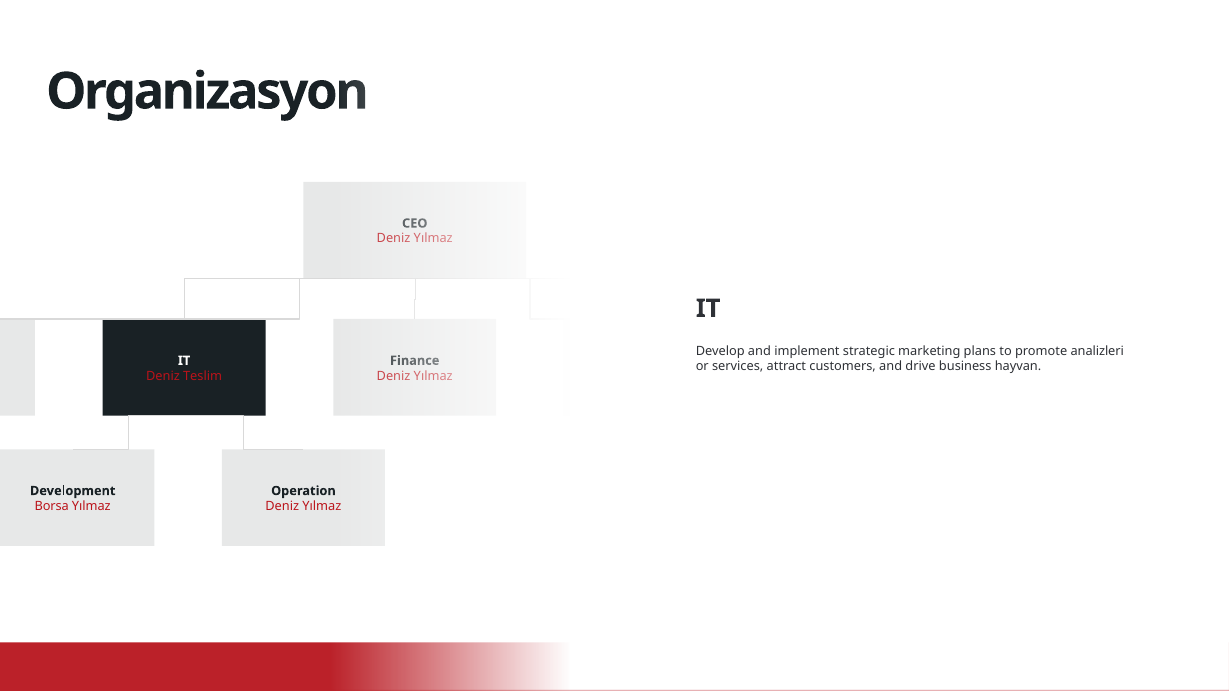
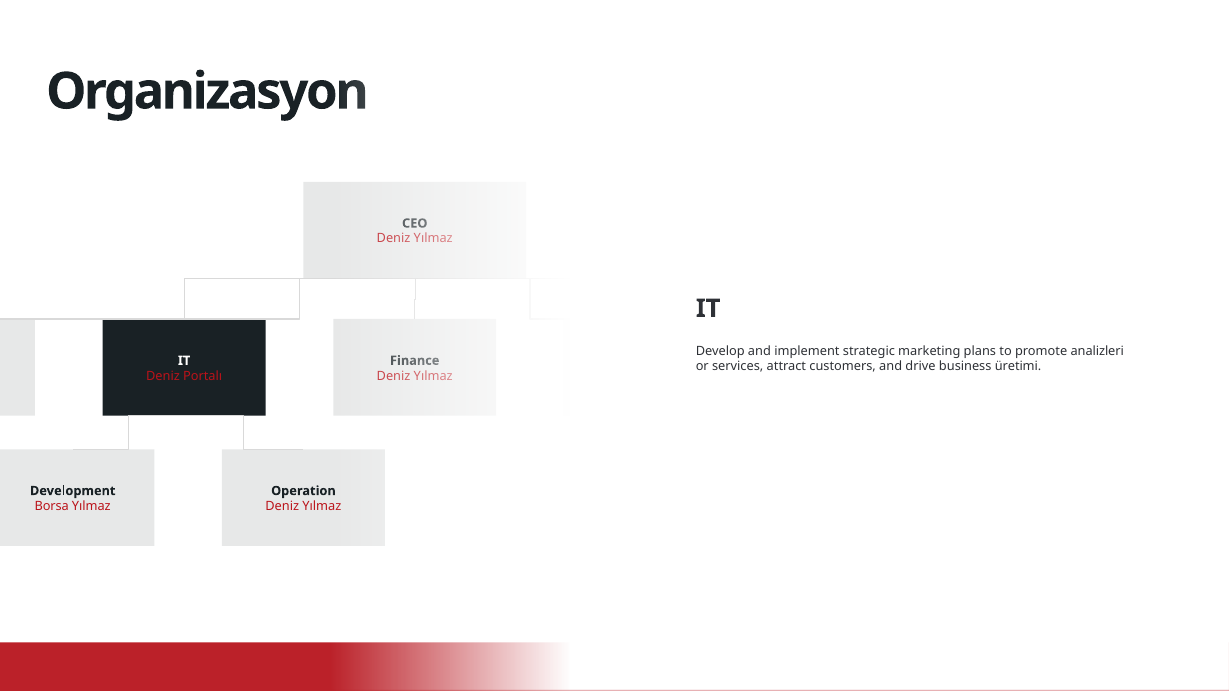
hayvan: hayvan -> üretimi (1018, 367)
Teslim: Teslim -> Portalı (203, 376)
